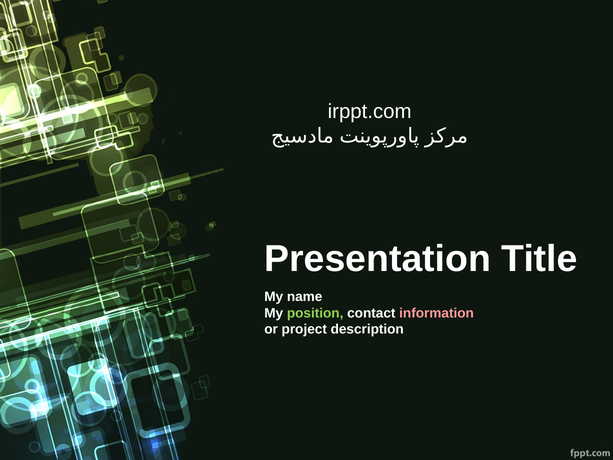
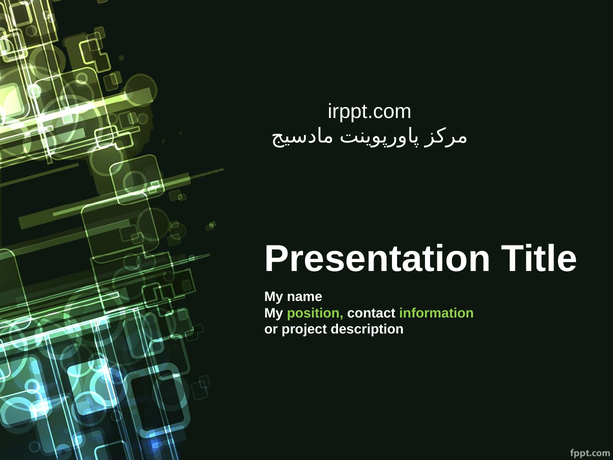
information colour: pink -> light green (437, 313)
